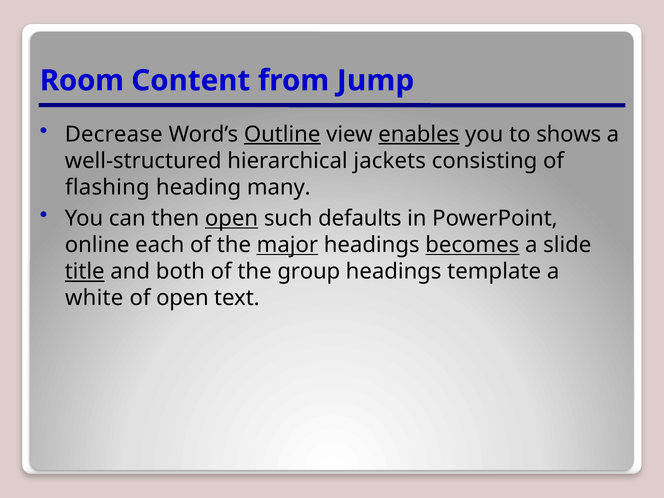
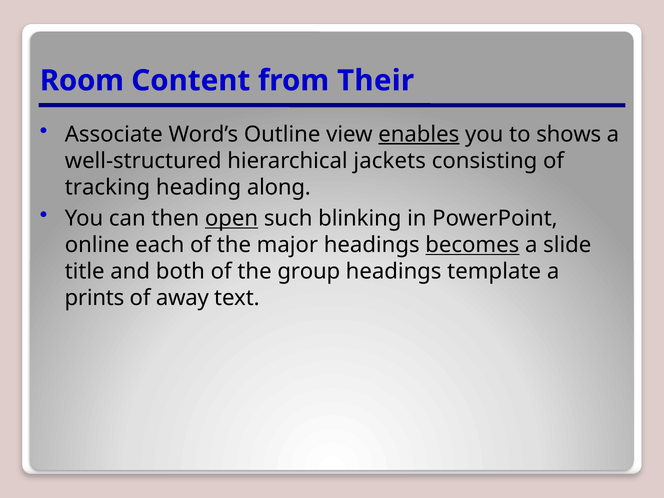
Jump: Jump -> Their (376, 81)
Decrease: Decrease -> Associate (114, 134)
Outline underline: present -> none (282, 134)
flashing: flashing -> tracking (107, 187)
many: many -> along (279, 187)
defaults: defaults -> blinking (360, 218)
major underline: present -> none (287, 245)
title underline: present -> none (85, 272)
white: white -> prints (94, 298)
of open: open -> away (182, 298)
